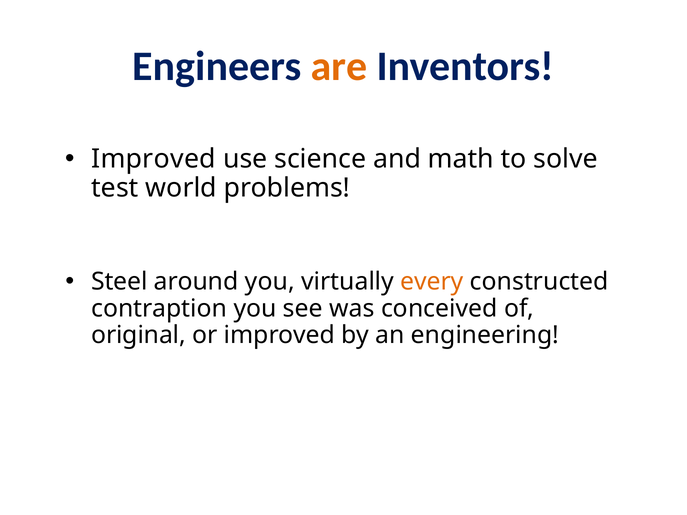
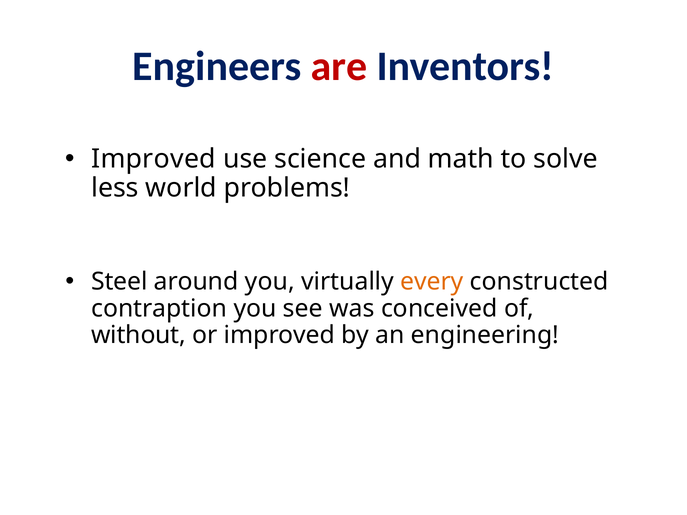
are colour: orange -> red (339, 67)
test: test -> less (115, 188)
original: original -> without (139, 335)
